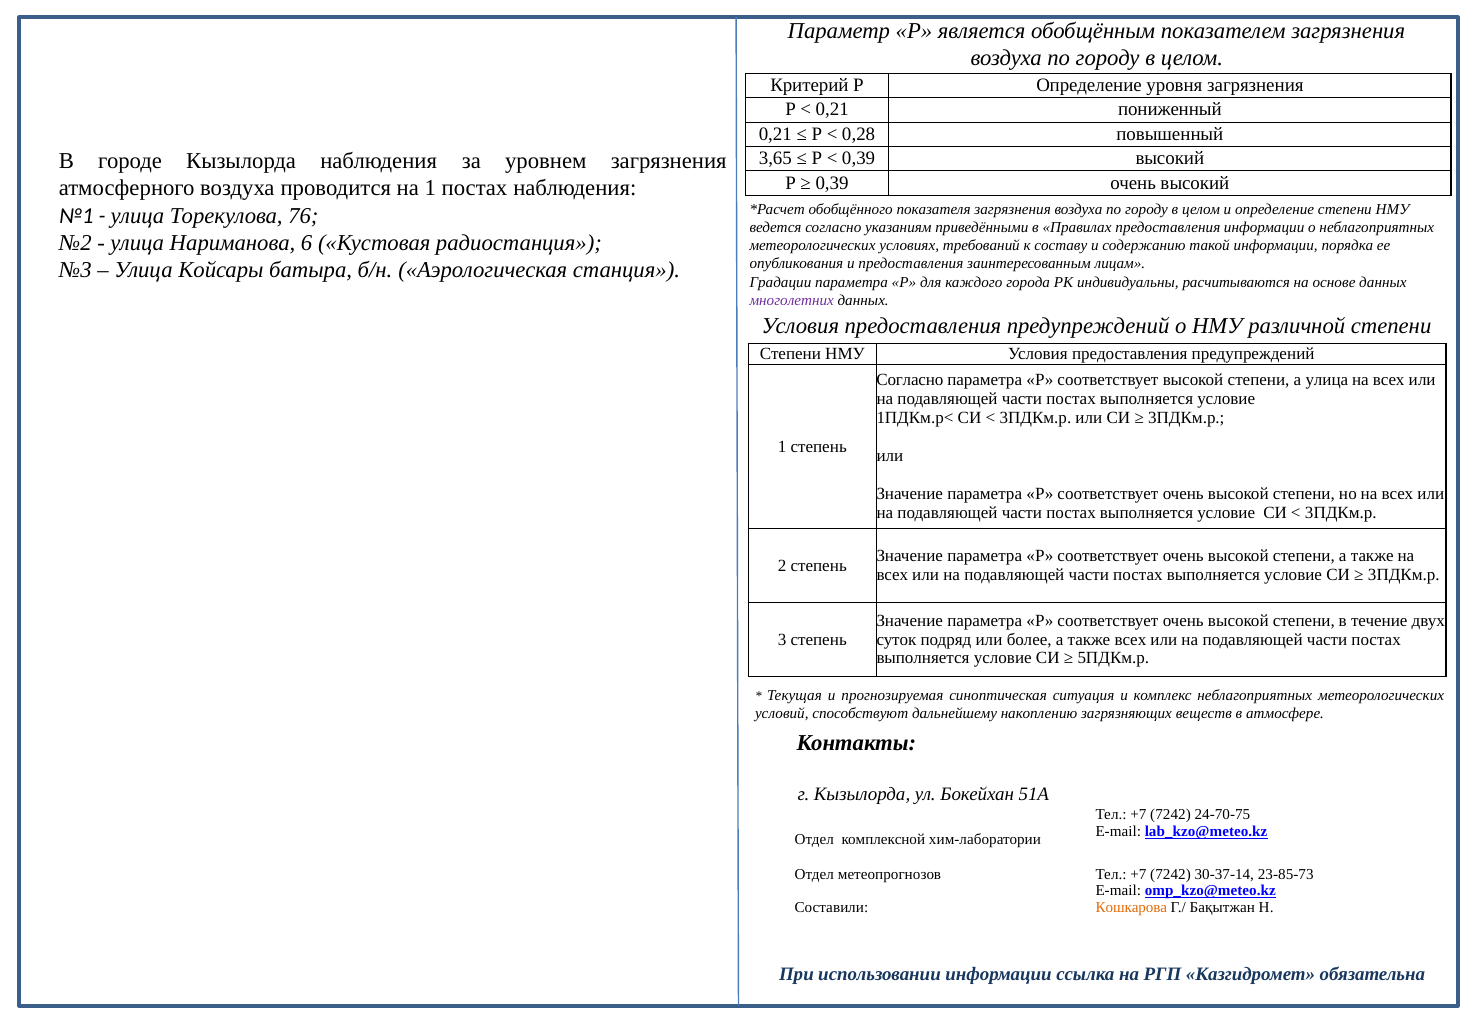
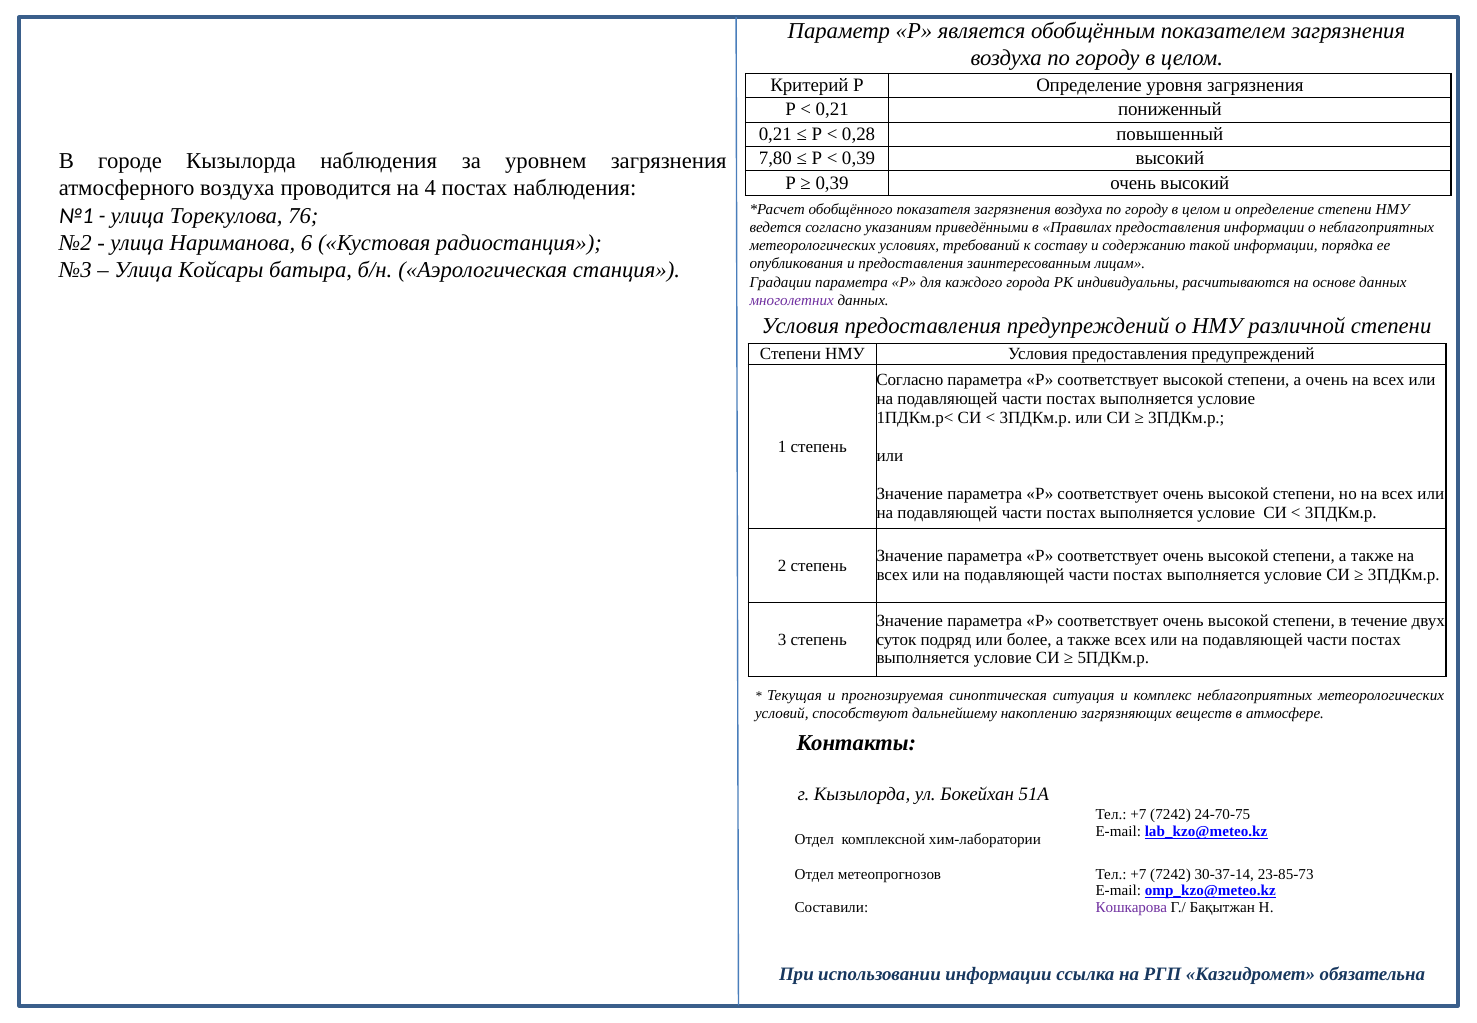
3,65: 3,65 -> 7,80 (775, 158)
на 1: 1 -> 4 (430, 188)
а улица: улица -> очень (1327, 380)
Кошкарова colour: orange -> purple (1131, 907)
